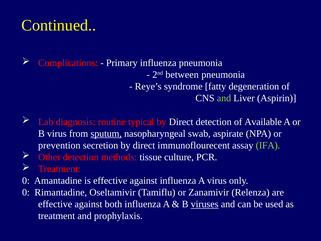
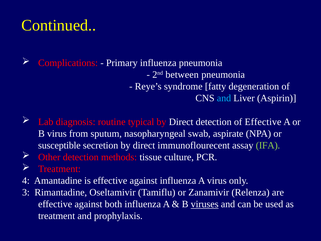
and colour: light green -> light blue (224, 98)
of Available: Available -> Effective (263, 122)
sputum underline: present -> none (106, 133)
prevention: prevention -> susceptible (59, 145)
0: 0 -> 4 (26, 180)
0: 0 -> 3 (26, 192)
